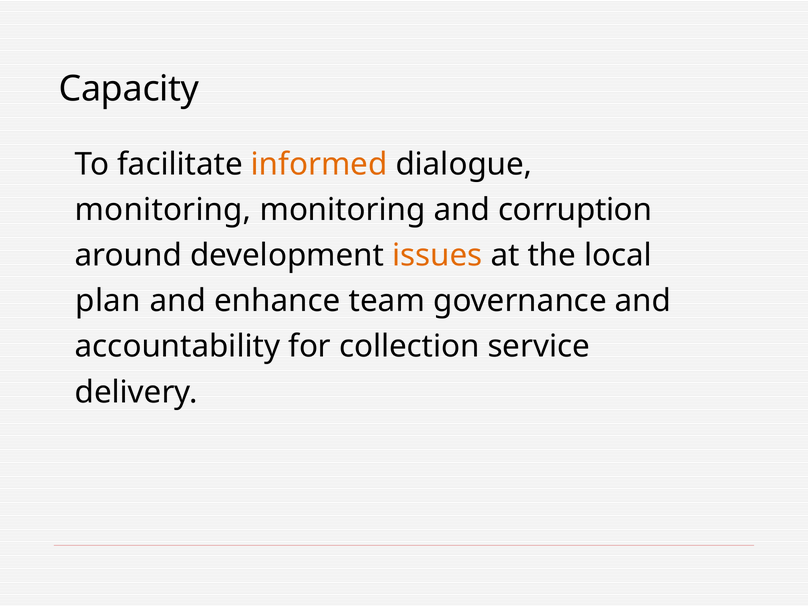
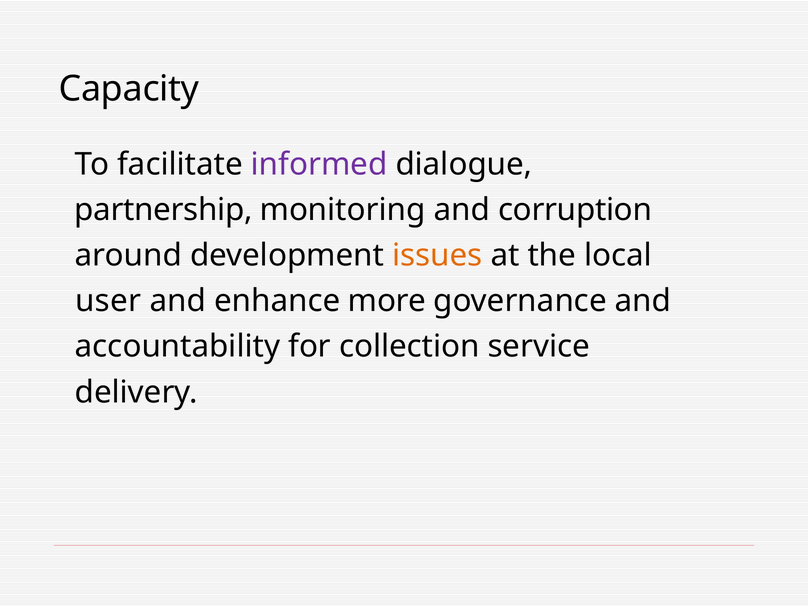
informed colour: orange -> purple (319, 164)
monitoring: monitoring -> partnership (163, 210)
plan: plan -> user (108, 301)
team: team -> more (387, 301)
